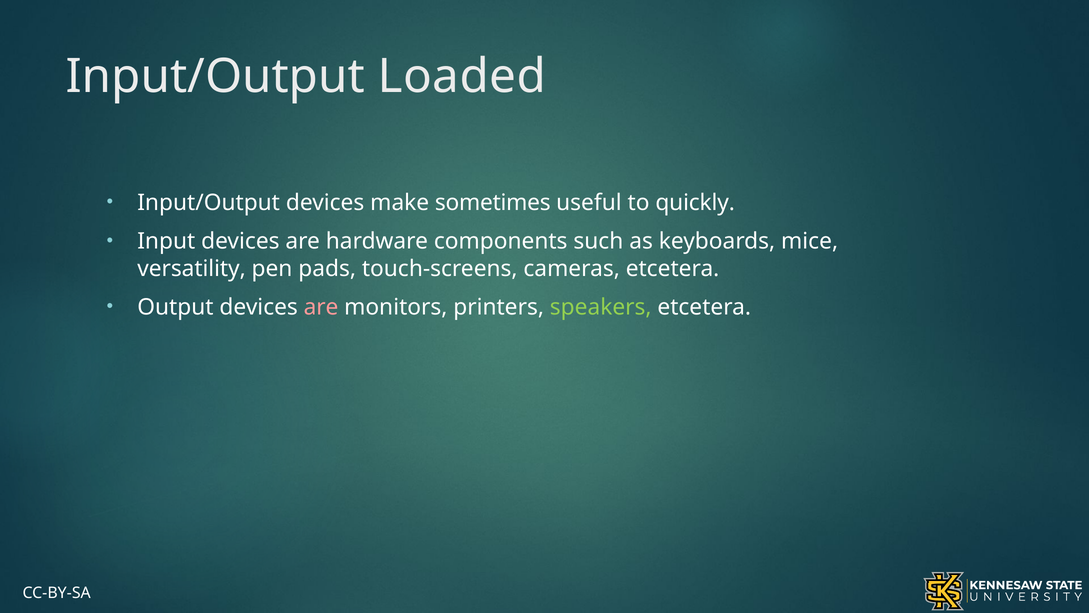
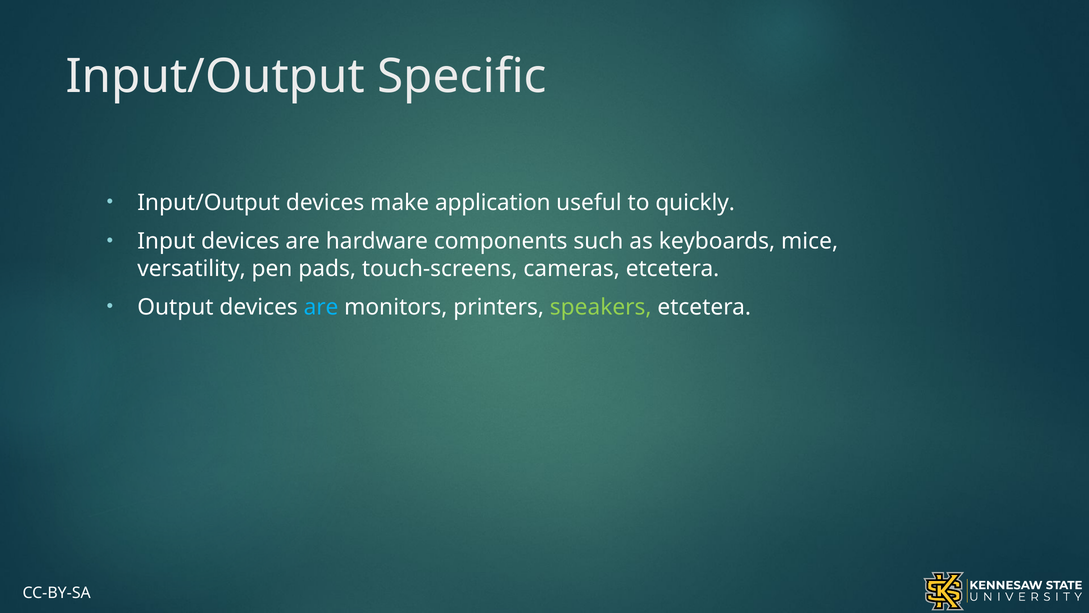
Loaded: Loaded -> Specific (462, 76)
sometimes: sometimes -> application (493, 203)
are colour: pink -> light blue (321, 307)
